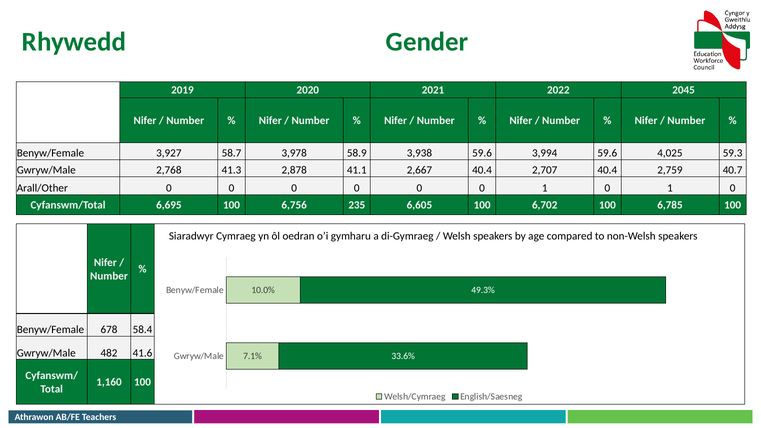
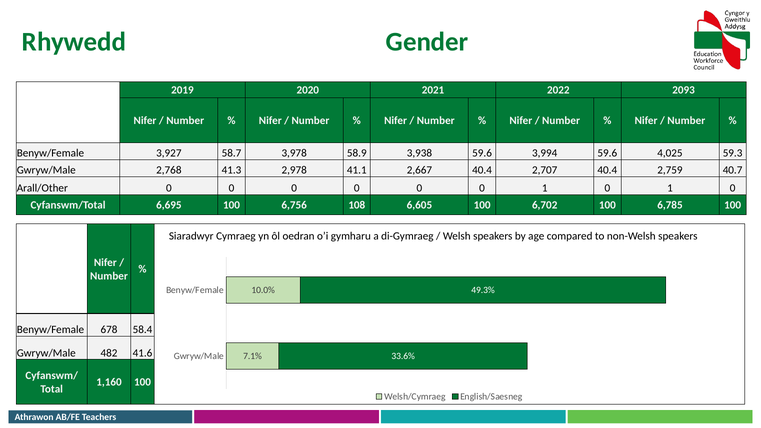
2045: 2045 -> 2093 (684, 90)
2,878: 2,878 -> 2,978 (294, 170)
235: 235 -> 108 (357, 205)
